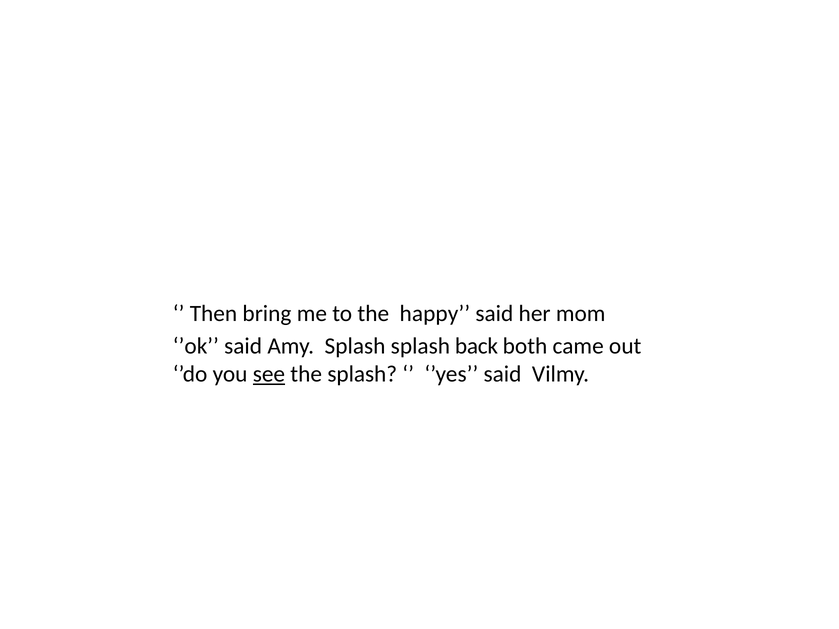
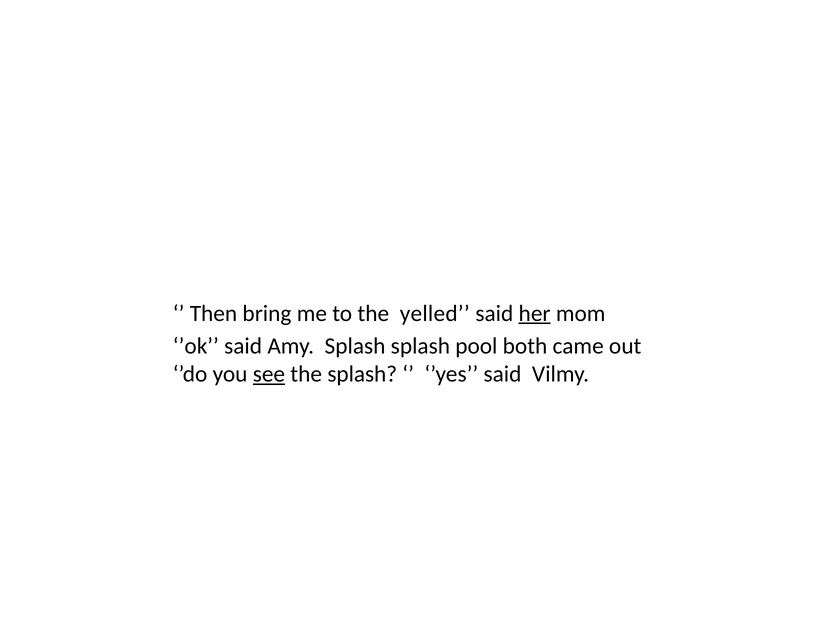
happy: happy -> yelled (435, 314)
her underline: none -> present (535, 314)
back: back -> pool (476, 346)
